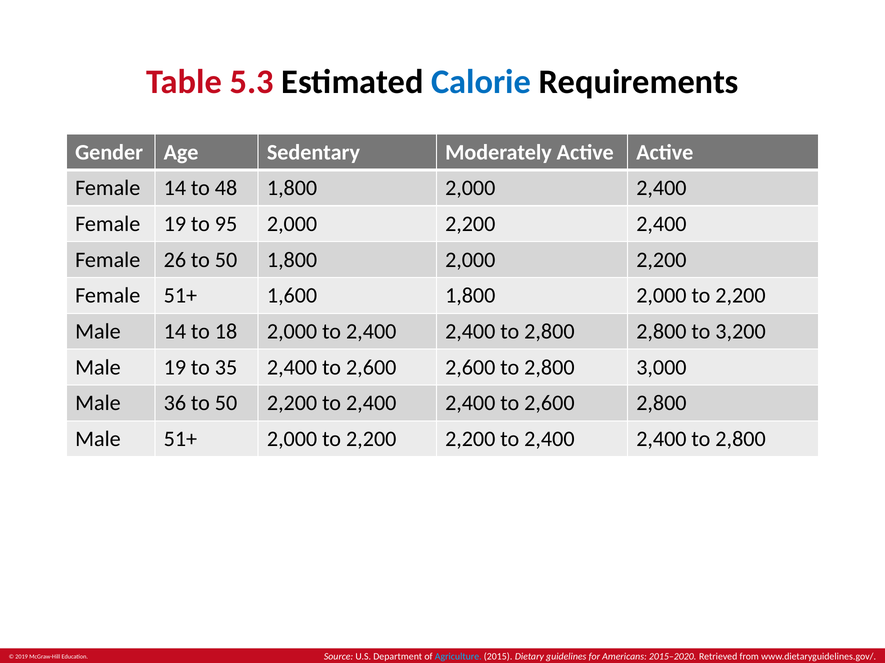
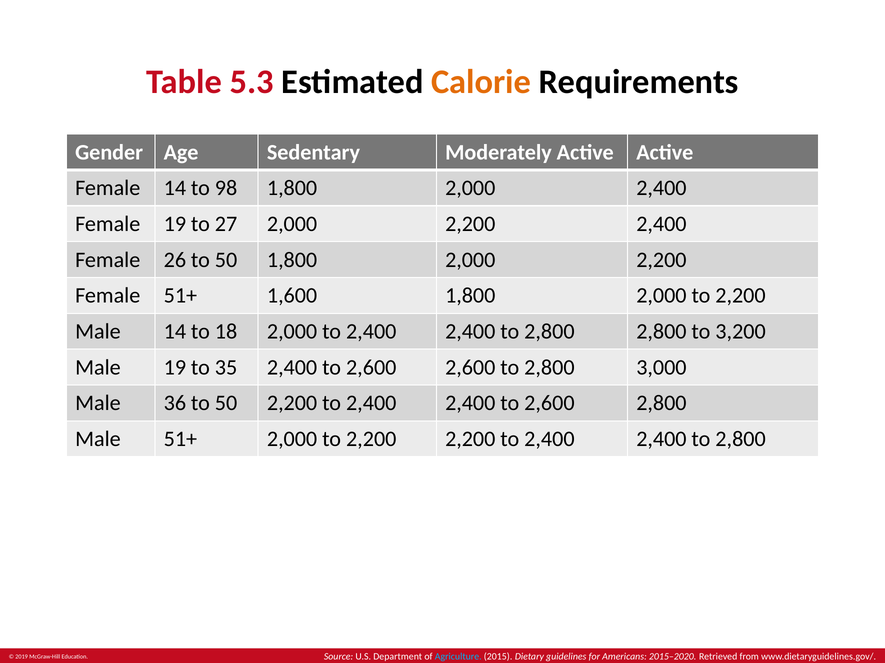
Calorie colour: blue -> orange (481, 82)
48: 48 -> 98 (226, 188)
95: 95 -> 27 (226, 224)
